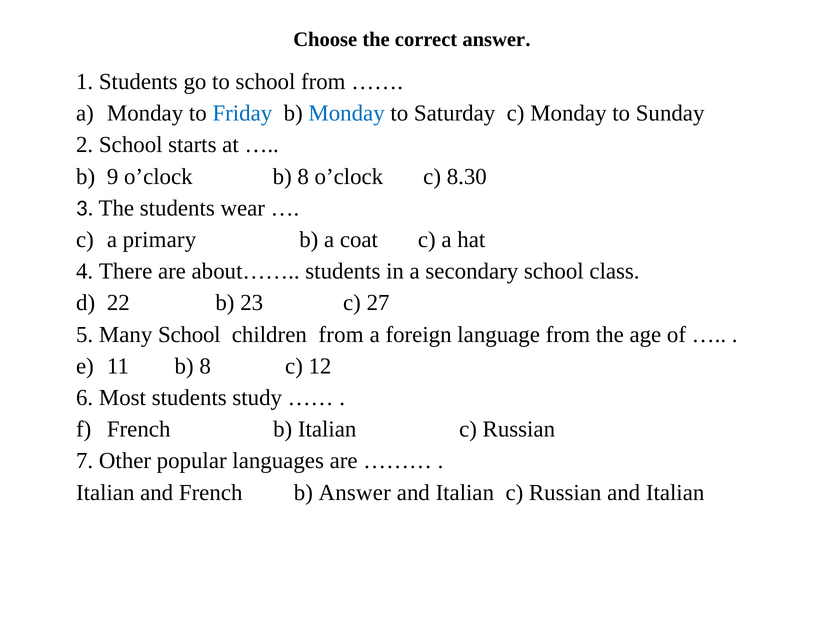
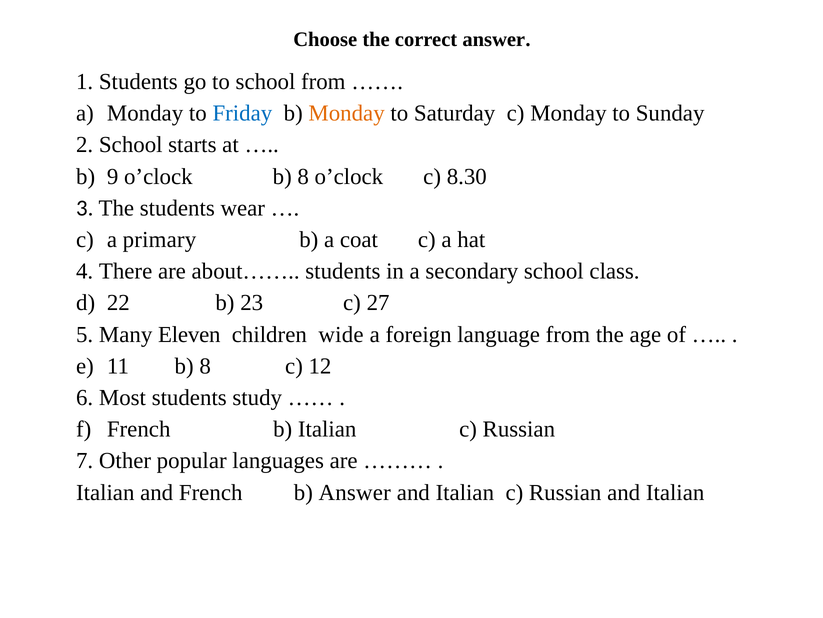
Monday colour: blue -> orange (347, 113)
Many School: School -> Eleven (189, 334)
children from: from -> wide (341, 334)
